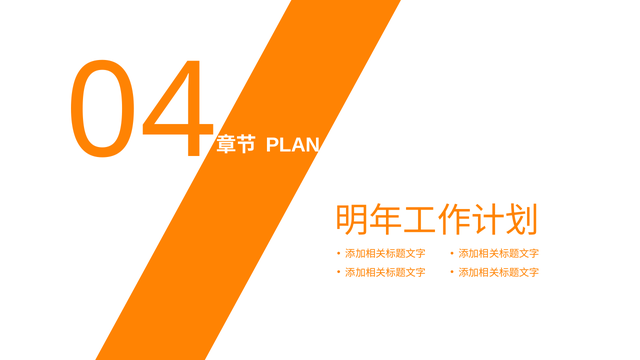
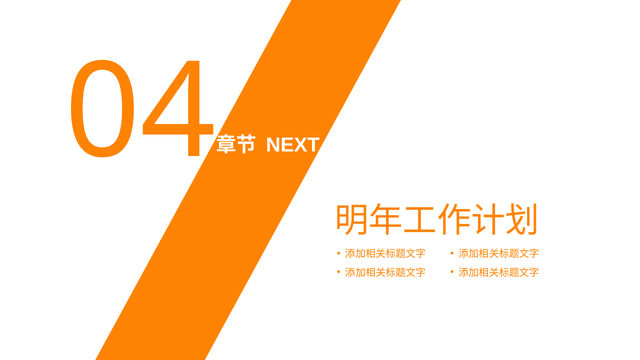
PLAN: PLAN -> NEXT (293, 145)
